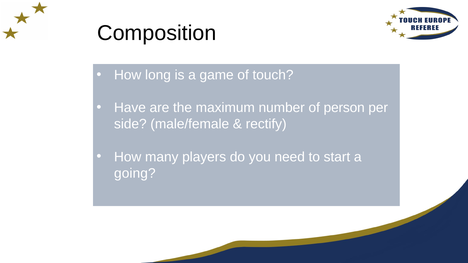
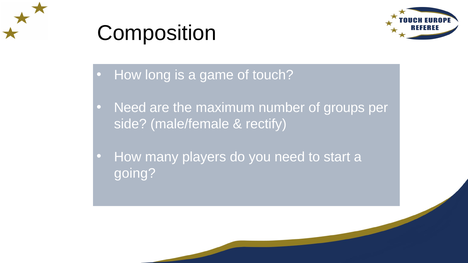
Have: Have -> Need (130, 108)
person: person -> groups (344, 108)
